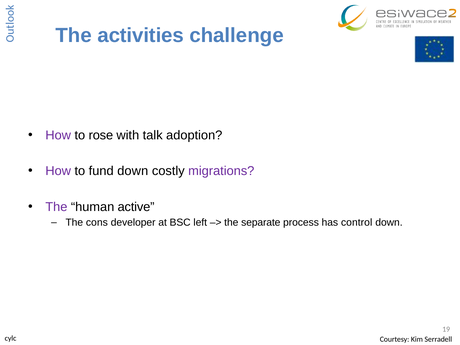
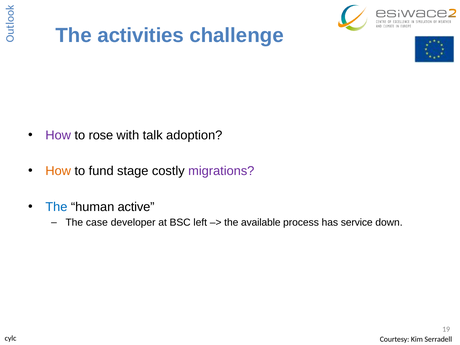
How colour: purple -> orange (58, 171)
fund down: down -> stage (133, 171)
The colour: purple -> blue (56, 207)
cons: cons -> case (97, 223)
separate: separate -> available (261, 223)
control: control -> service (357, 223)
